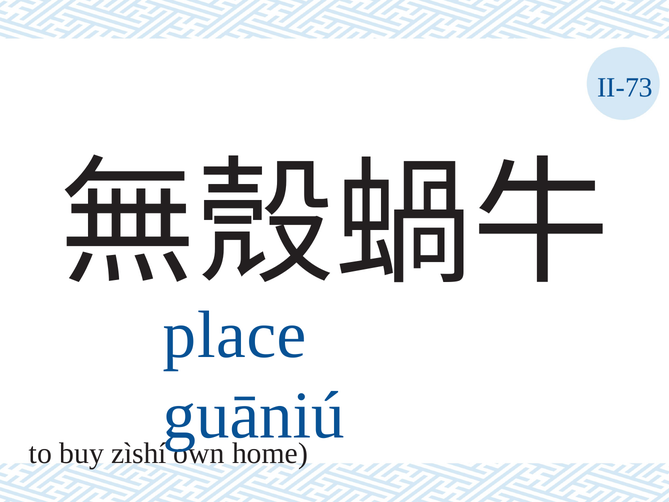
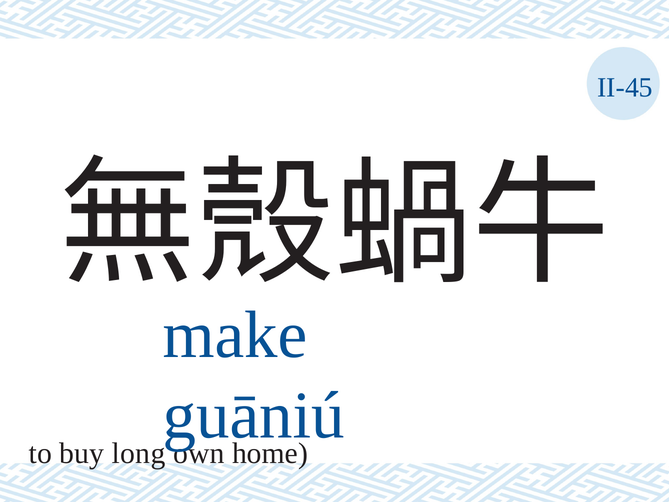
II-73: II-73 -> II-45 (625, 88)
place: place -> make (235, 335)
zìshí: zìshí -> long (139, 453)
